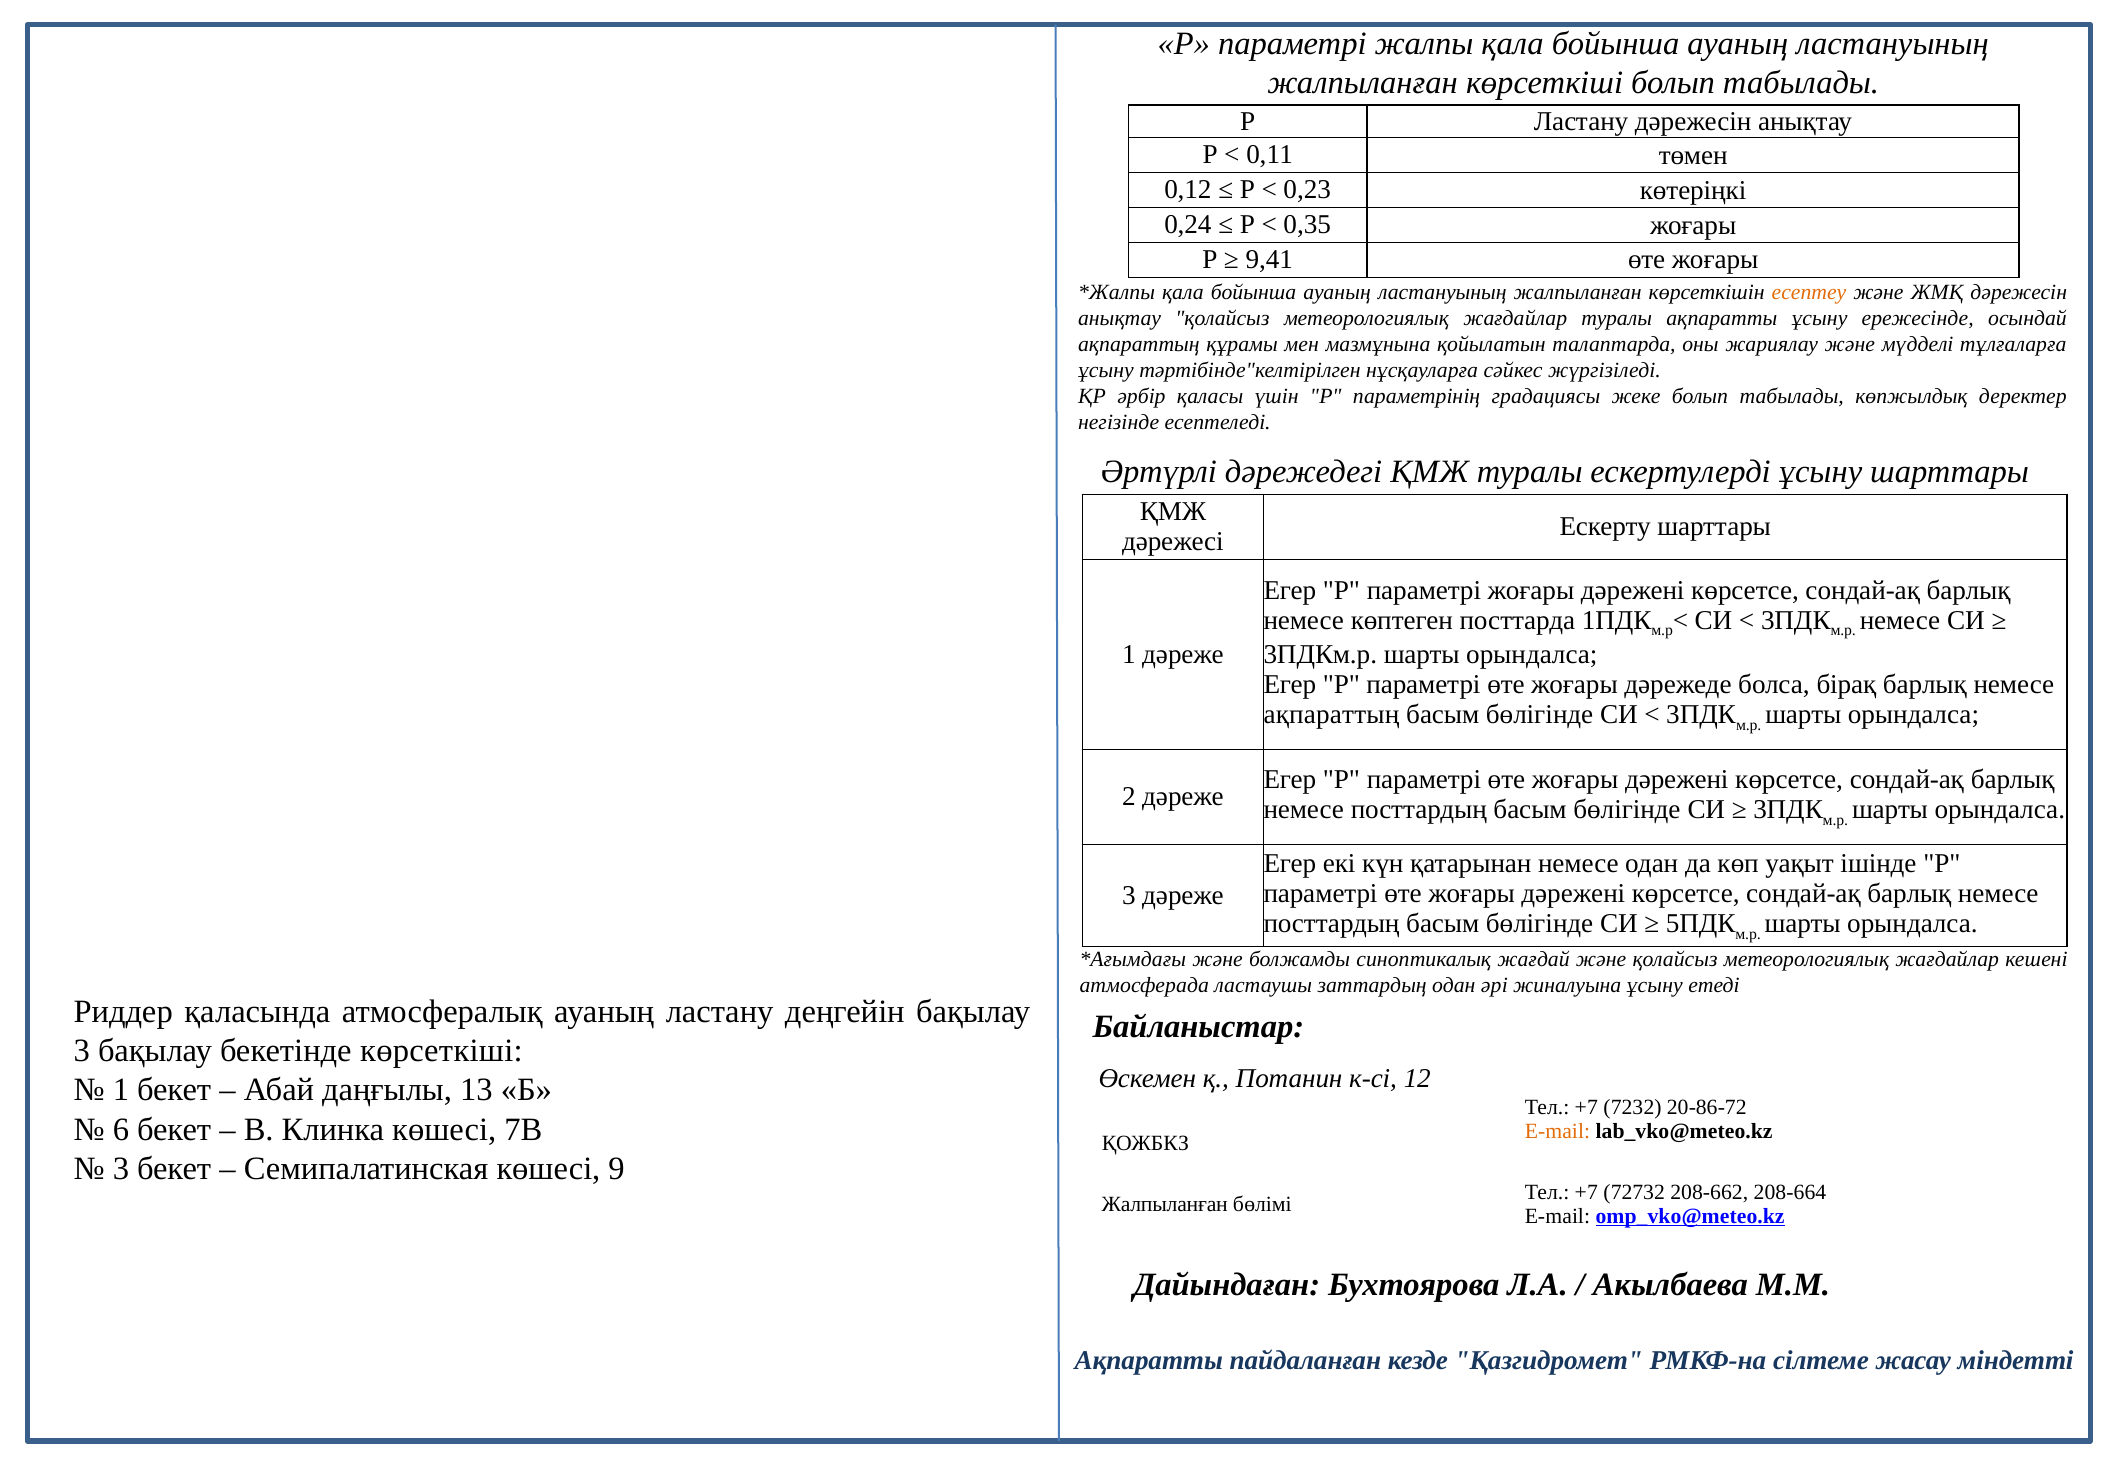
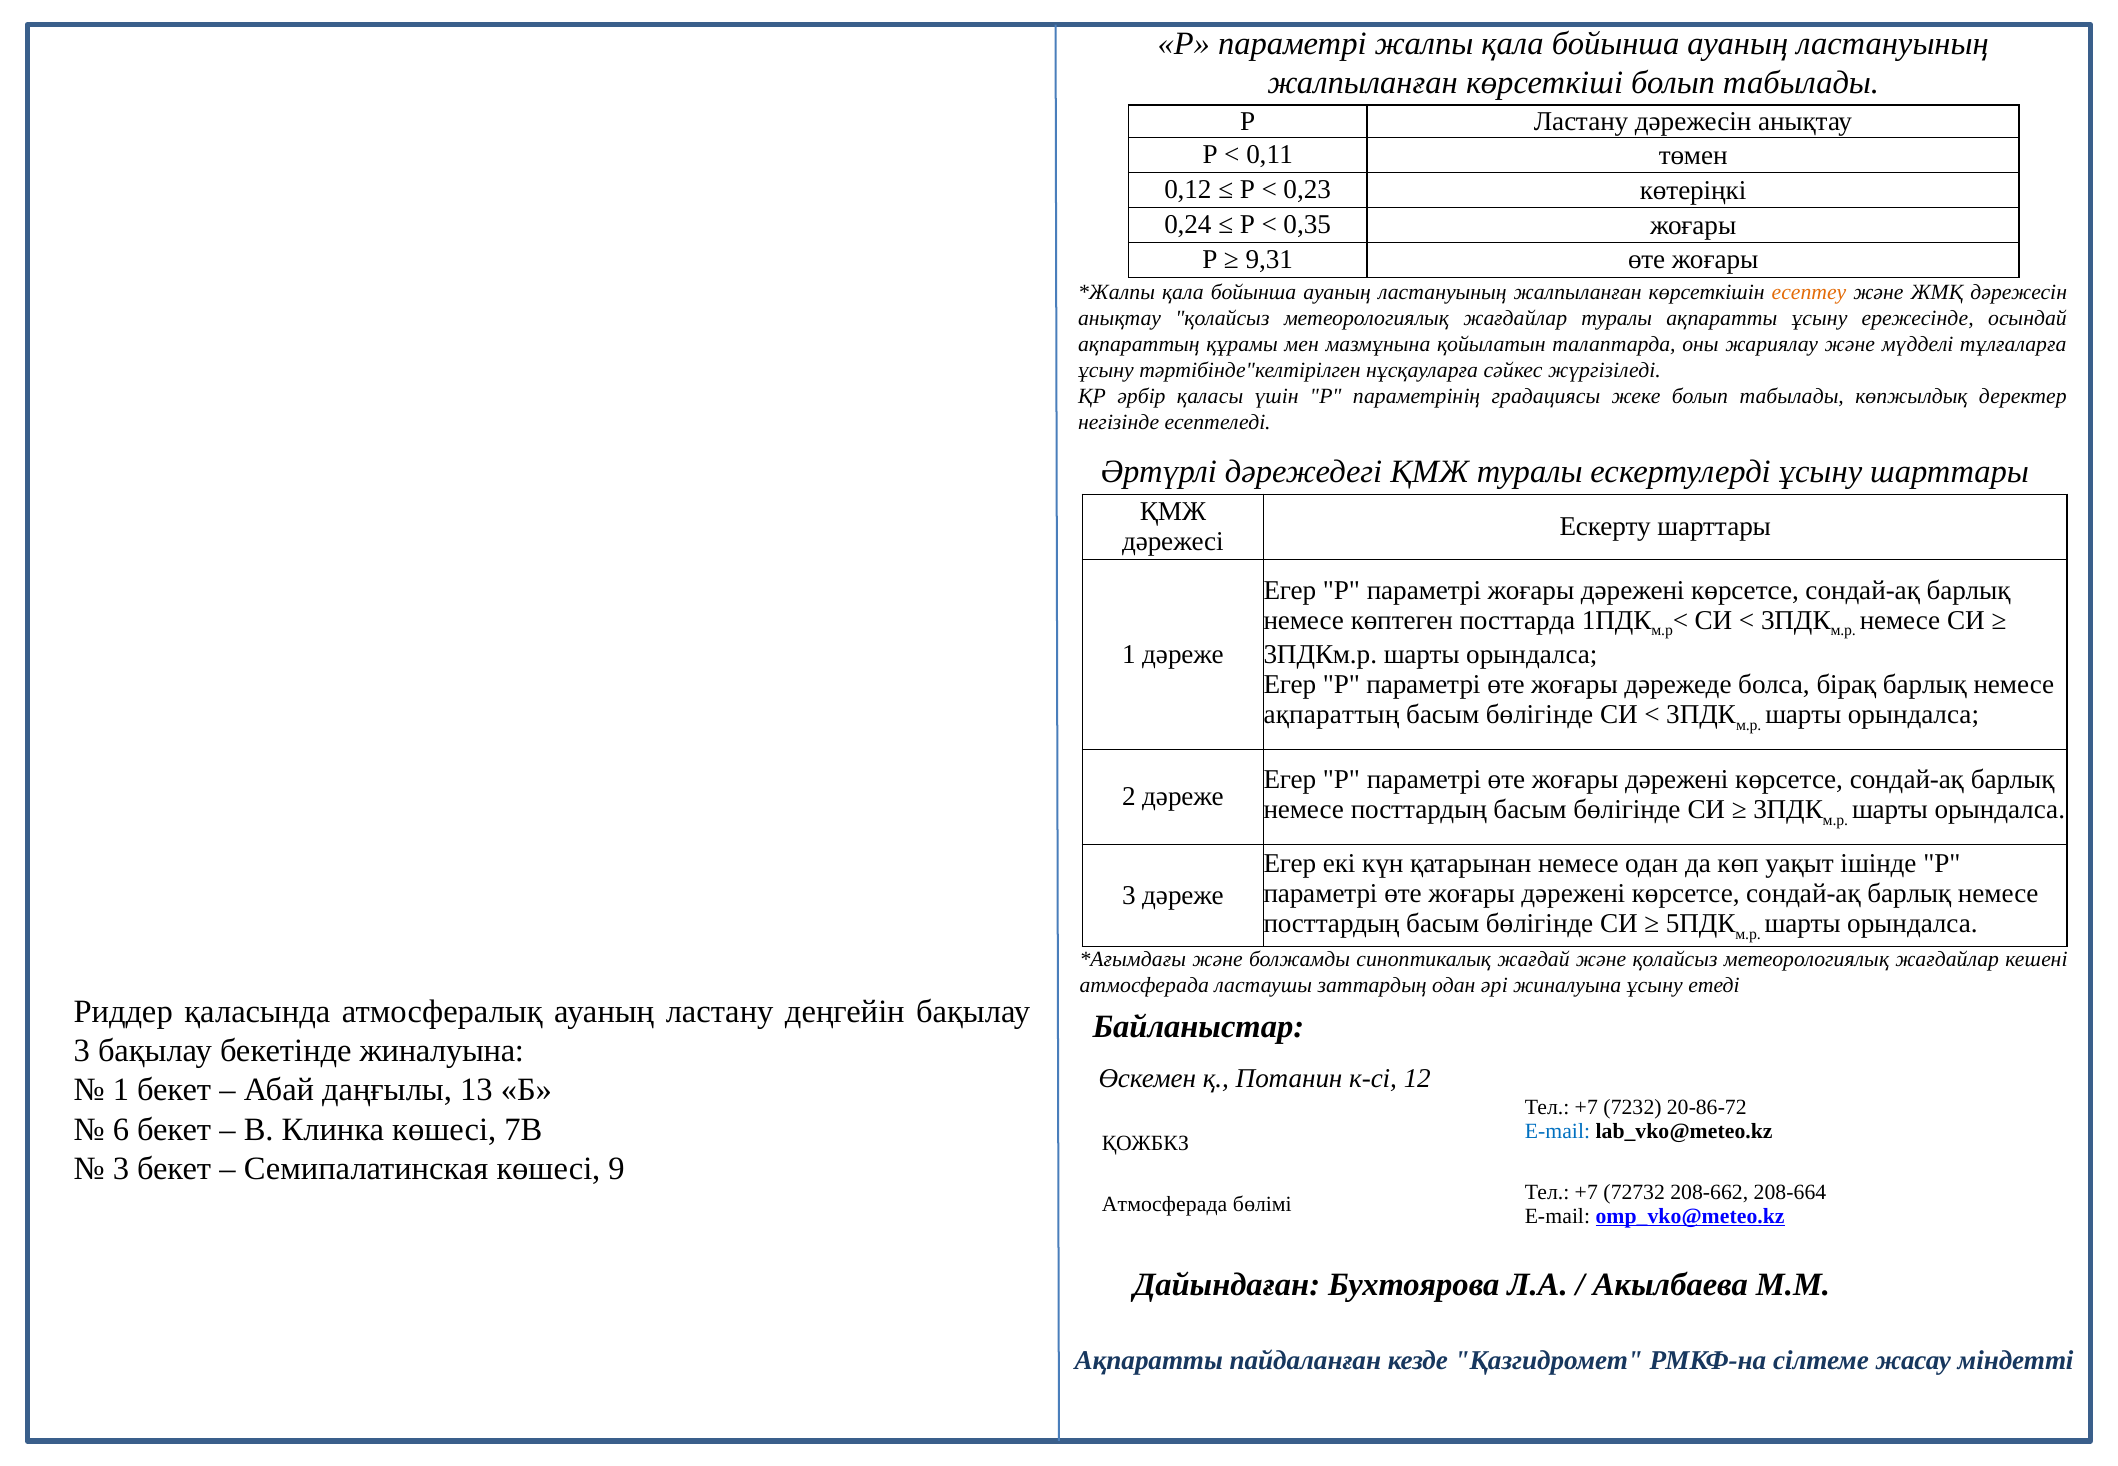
9,41: 9,41 -> 9,31 (1269, 260)
бекетінде көрсеткіші: көрсеткіші -> жиналуына (442, 1051)
E-mail colour: orange -> blue (1558, 1132)
Жалпыланған: Жалпыланған -> Атмосферада (1165, 1204)
